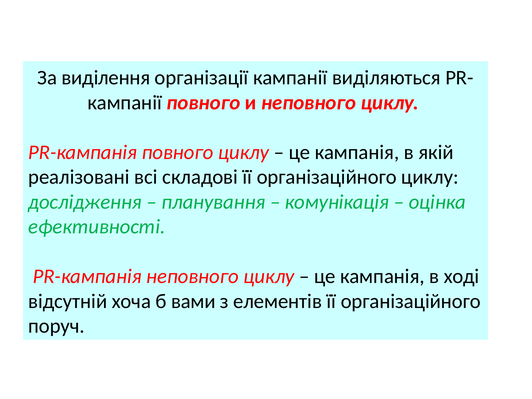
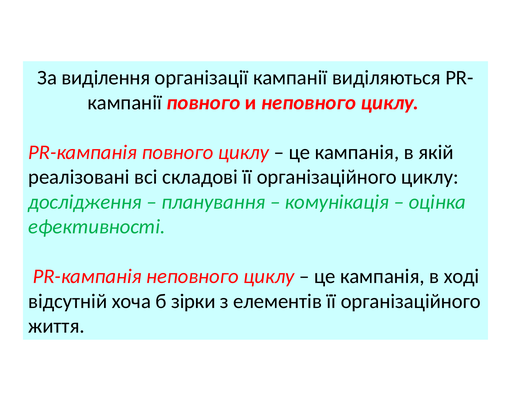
вами: вами -> зірки (193, 301)
поруч: поруч -> життя (56, 326)
